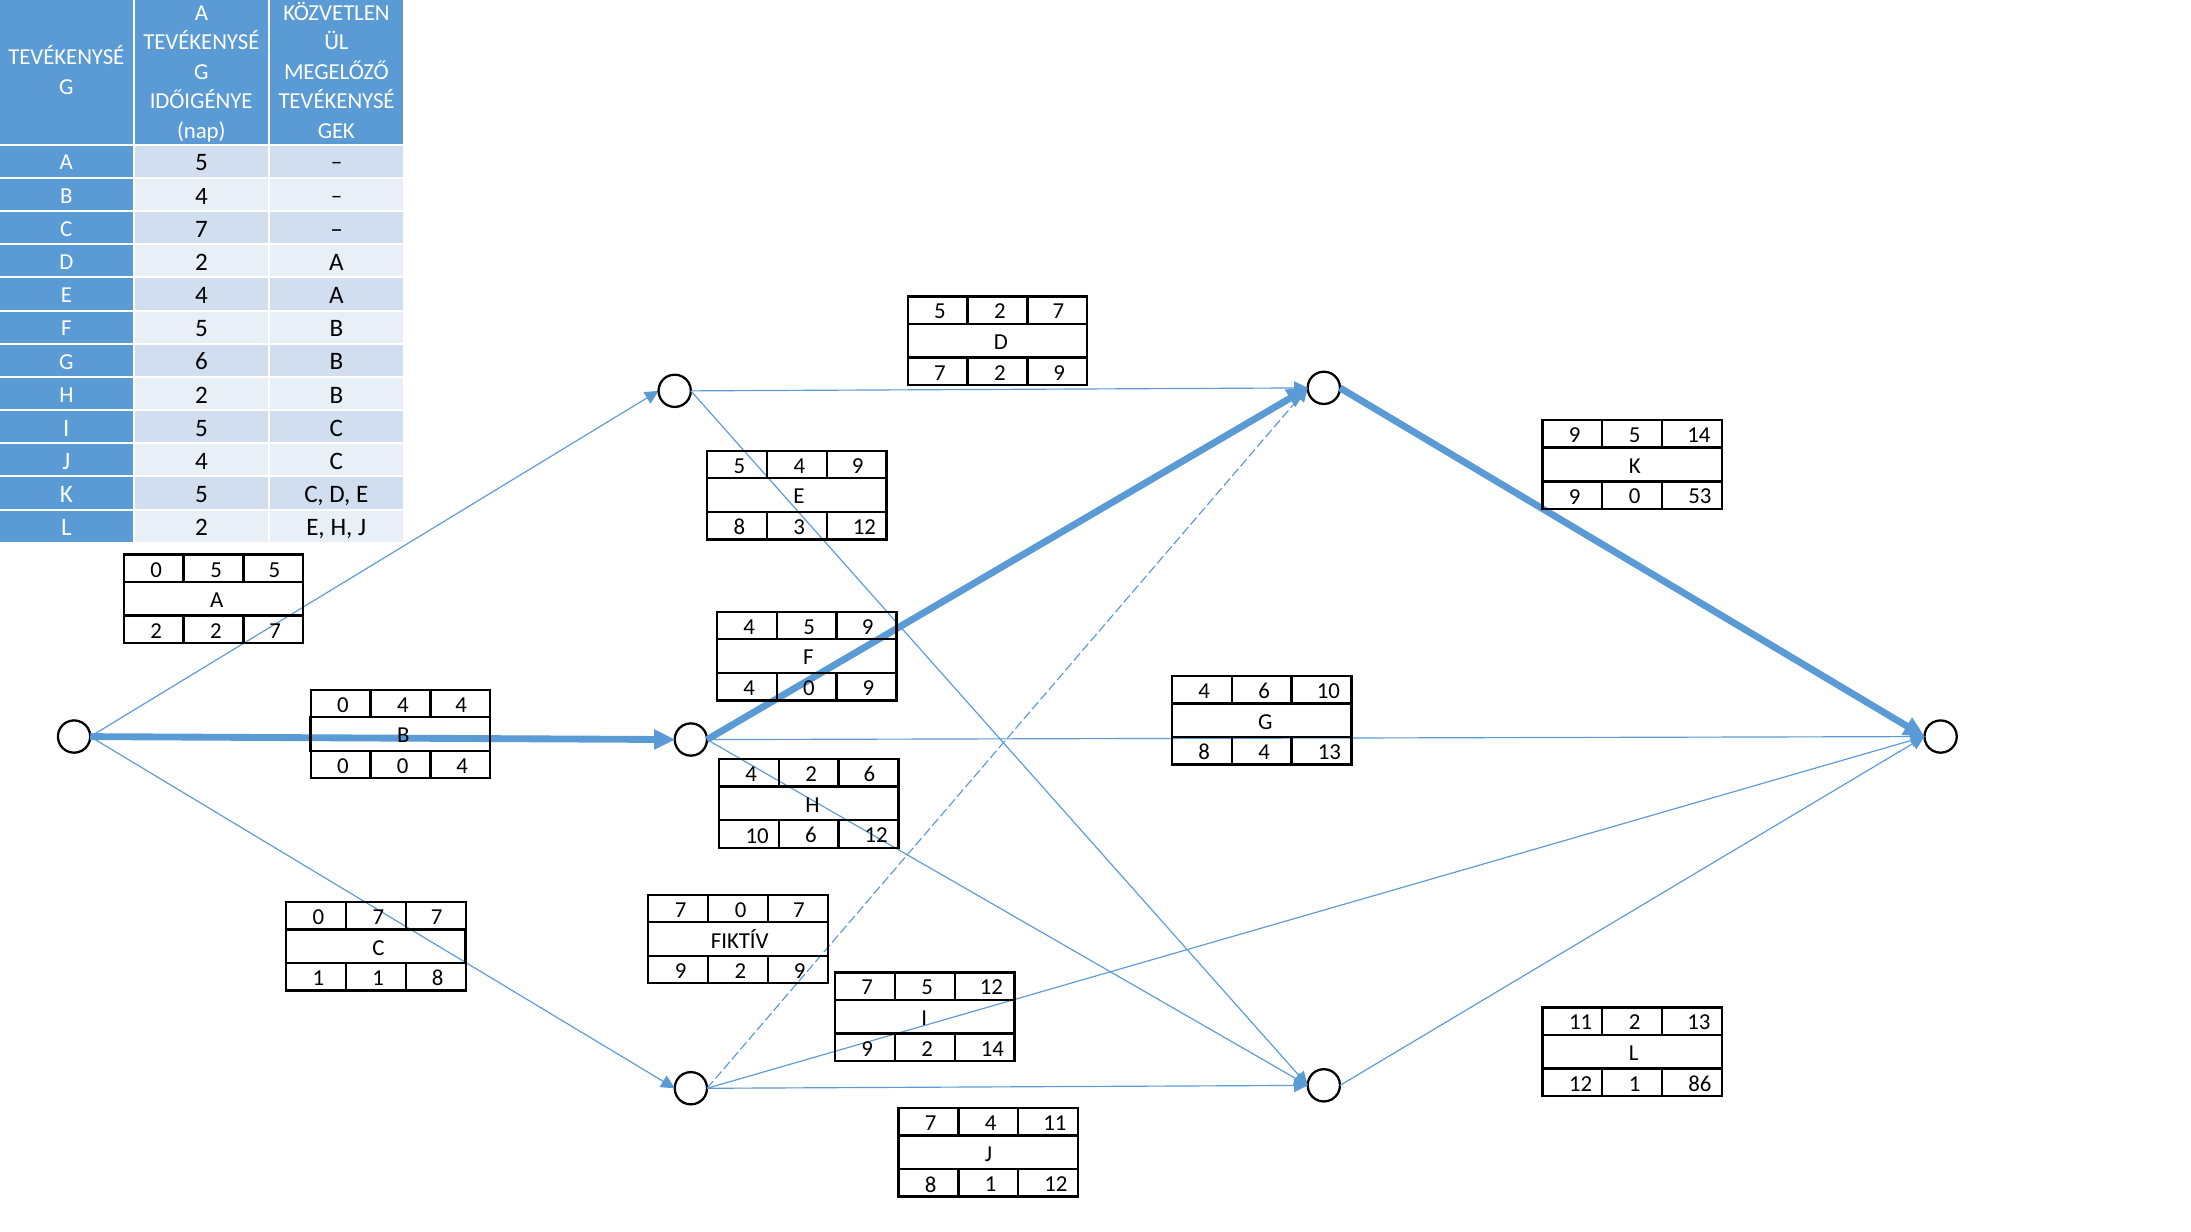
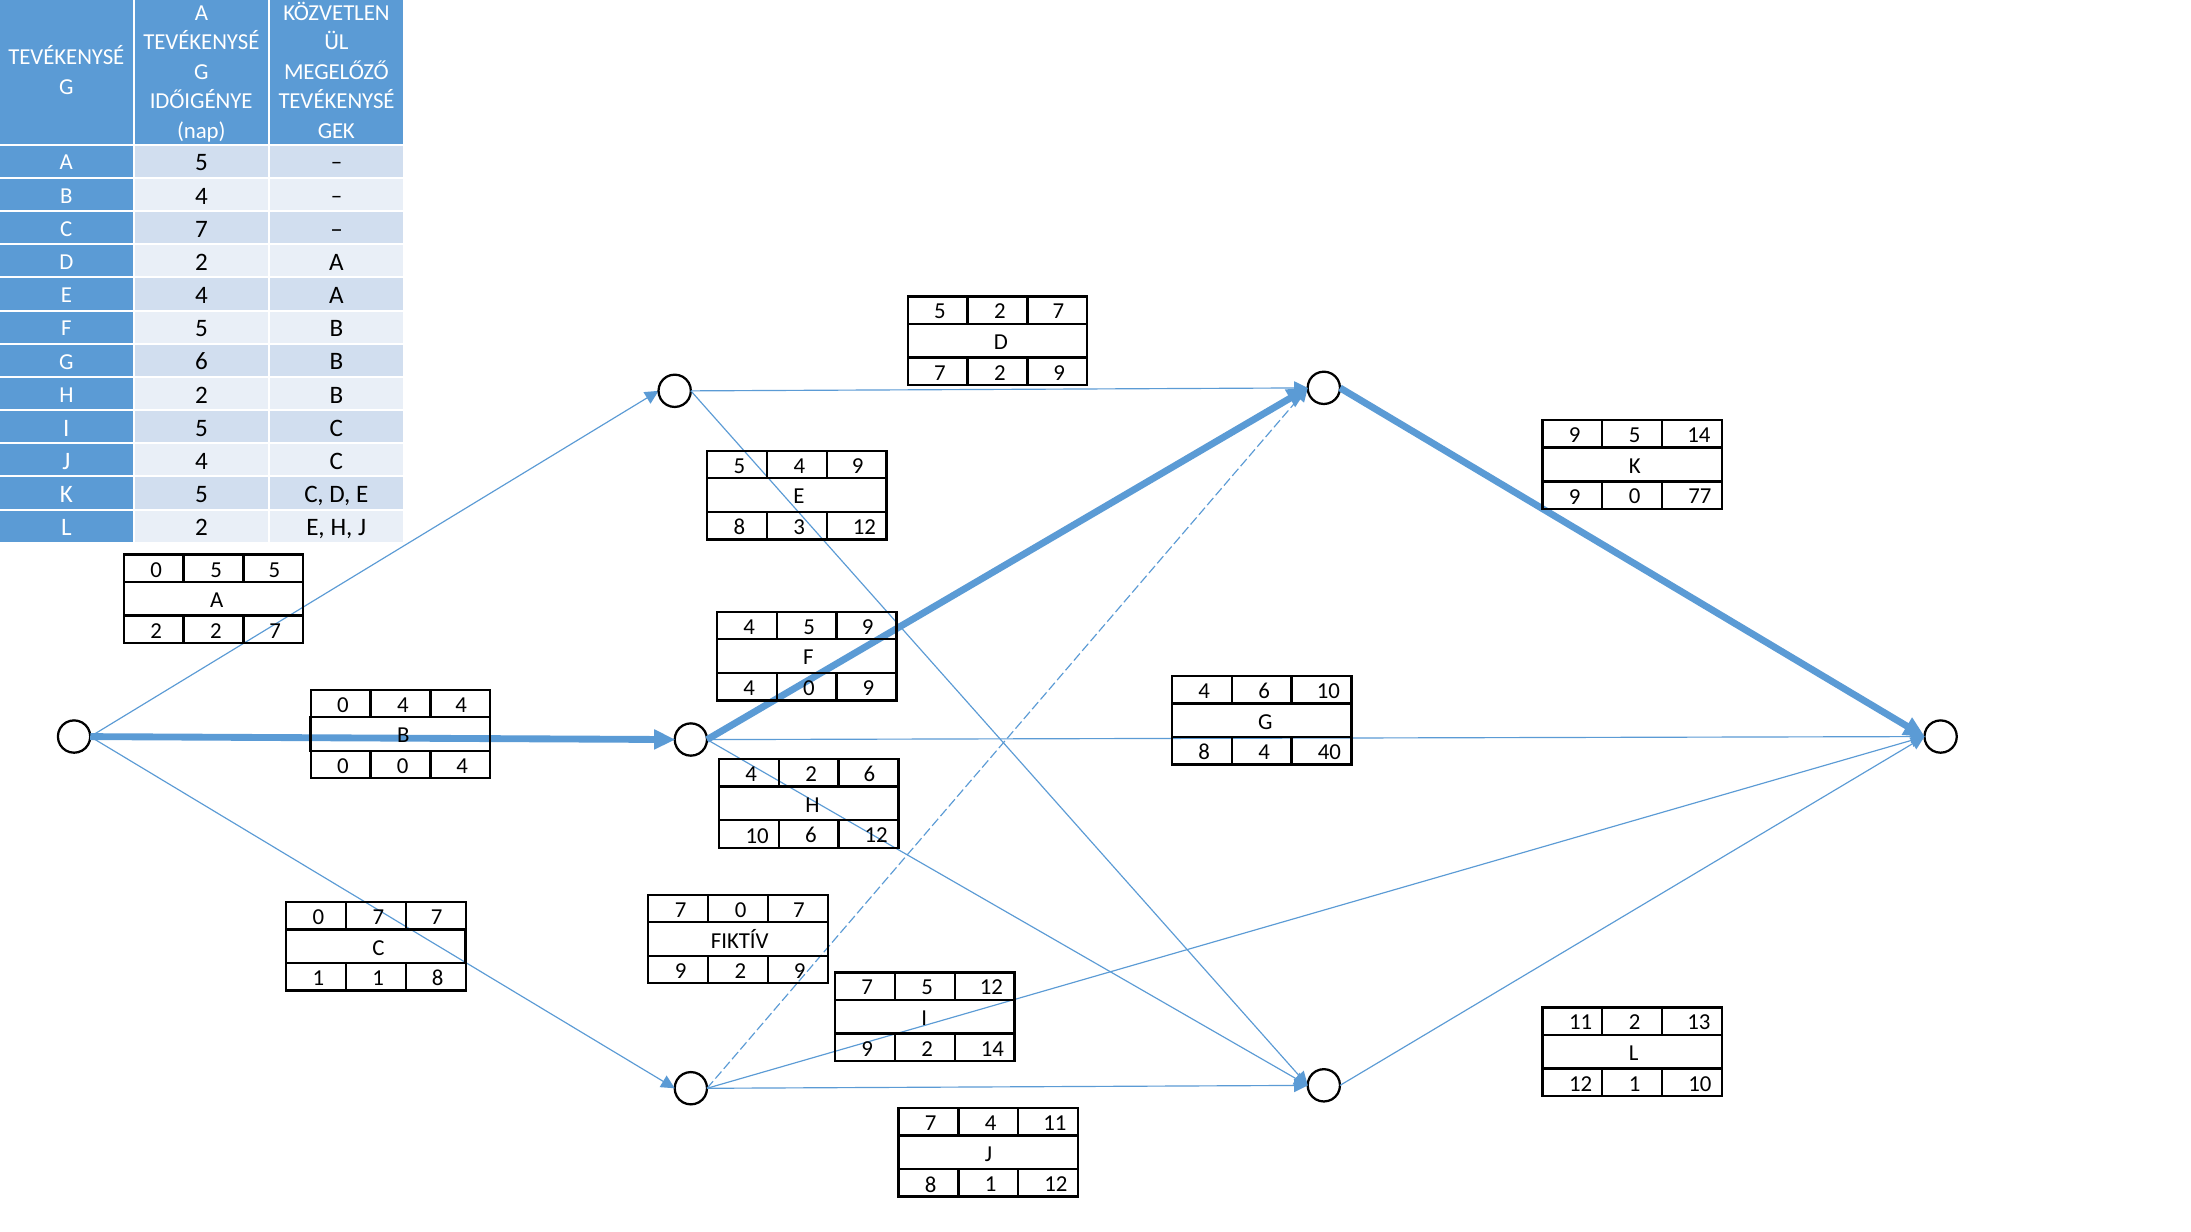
53: 53 -> 77 (1700, 496)
4 13: 13 -> 40 (1329, 752)
1 86: 86 -> 10 (1700, 1084)
